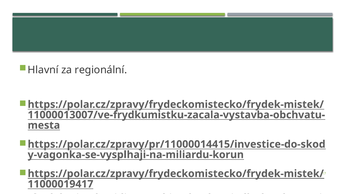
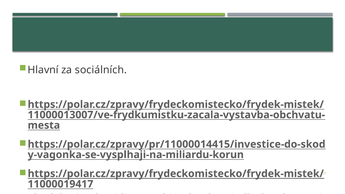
regionální: regionální -> sociálních (101, 70)
